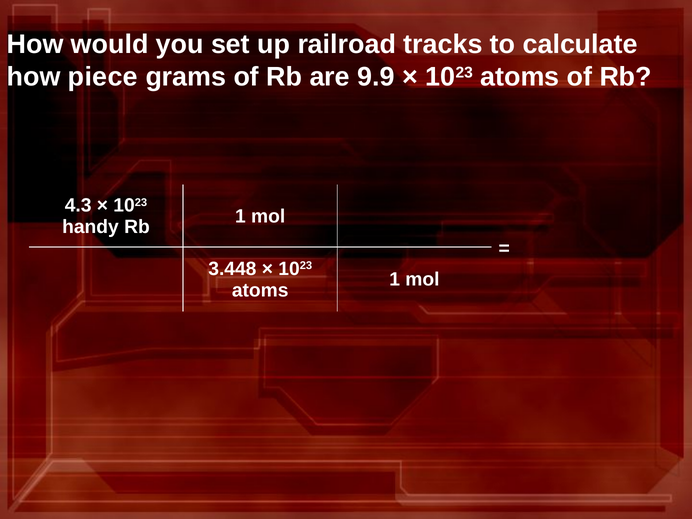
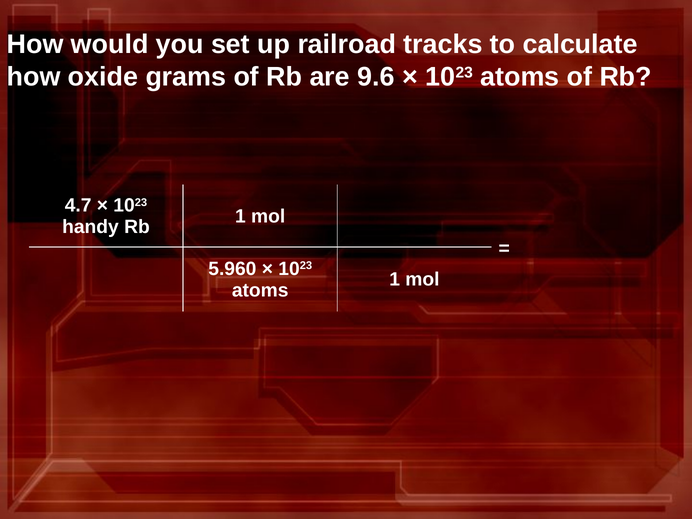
piece: piece -> oxide (103, 77)
9.9: 9.9 -> 9.6 (376, 77)
4.3: 4.3 -> 4.7 (78, 205)
3.448: 3.448 -> 5.960 (232, 269)
